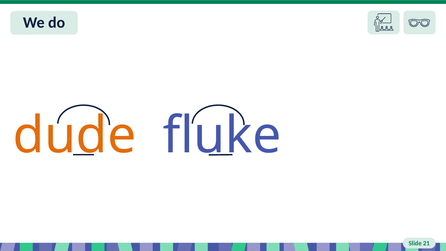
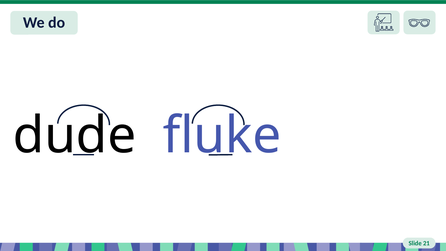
dude colour: orange -> black (75, 135)
